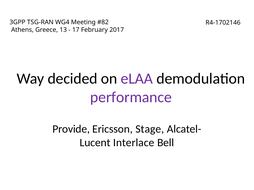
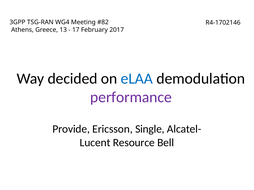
eLAA colour: purple -> blue (137, 79)
Stage: Stage -> Single (150, 129)
Interlace: Interlace -> Resource (134, 143)
